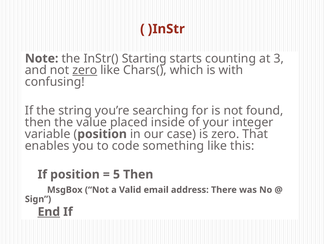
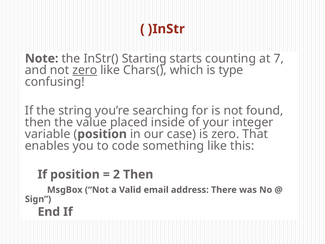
3: 3 -> 7 (279, 58)
with: with -> type (231, 70)
5: 5 -> 2 (116, 174)
End underline: present -> none (49, 212)
